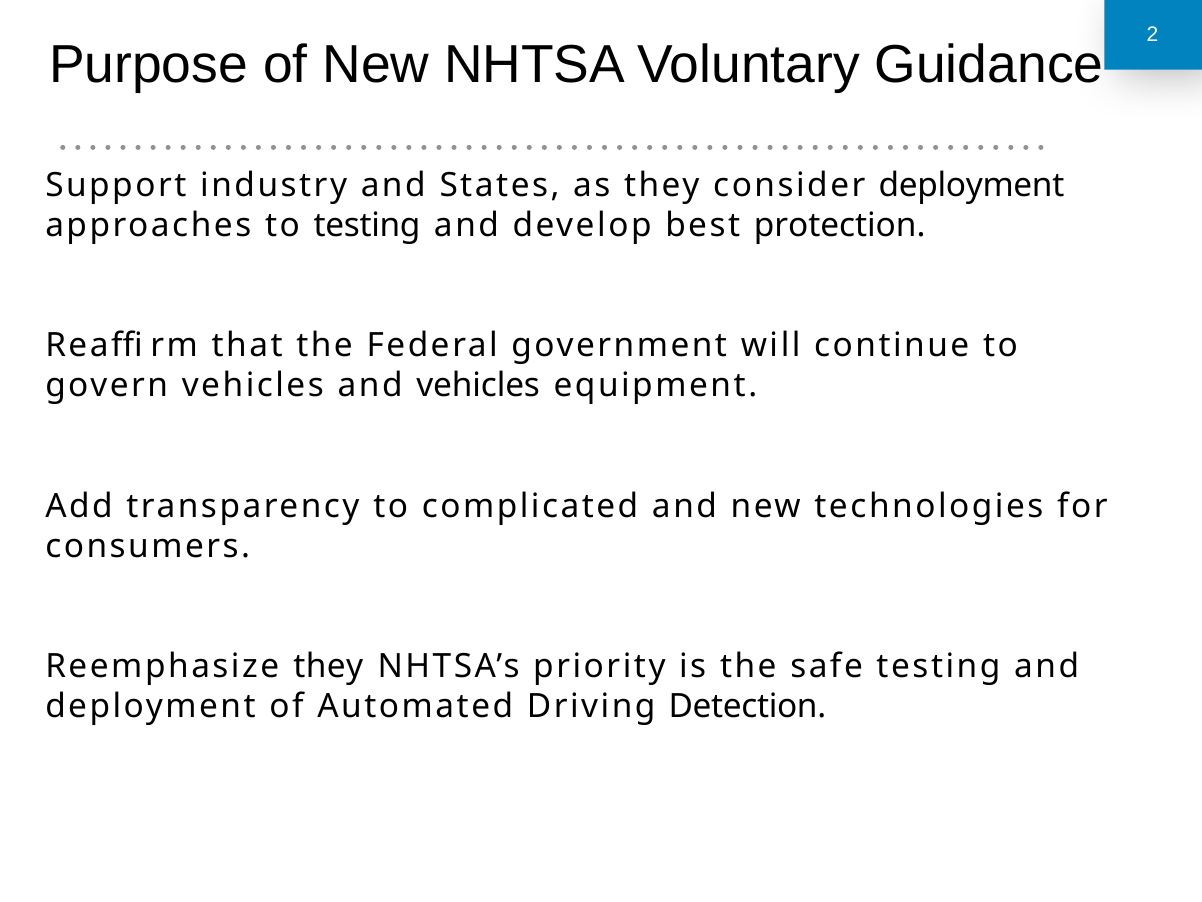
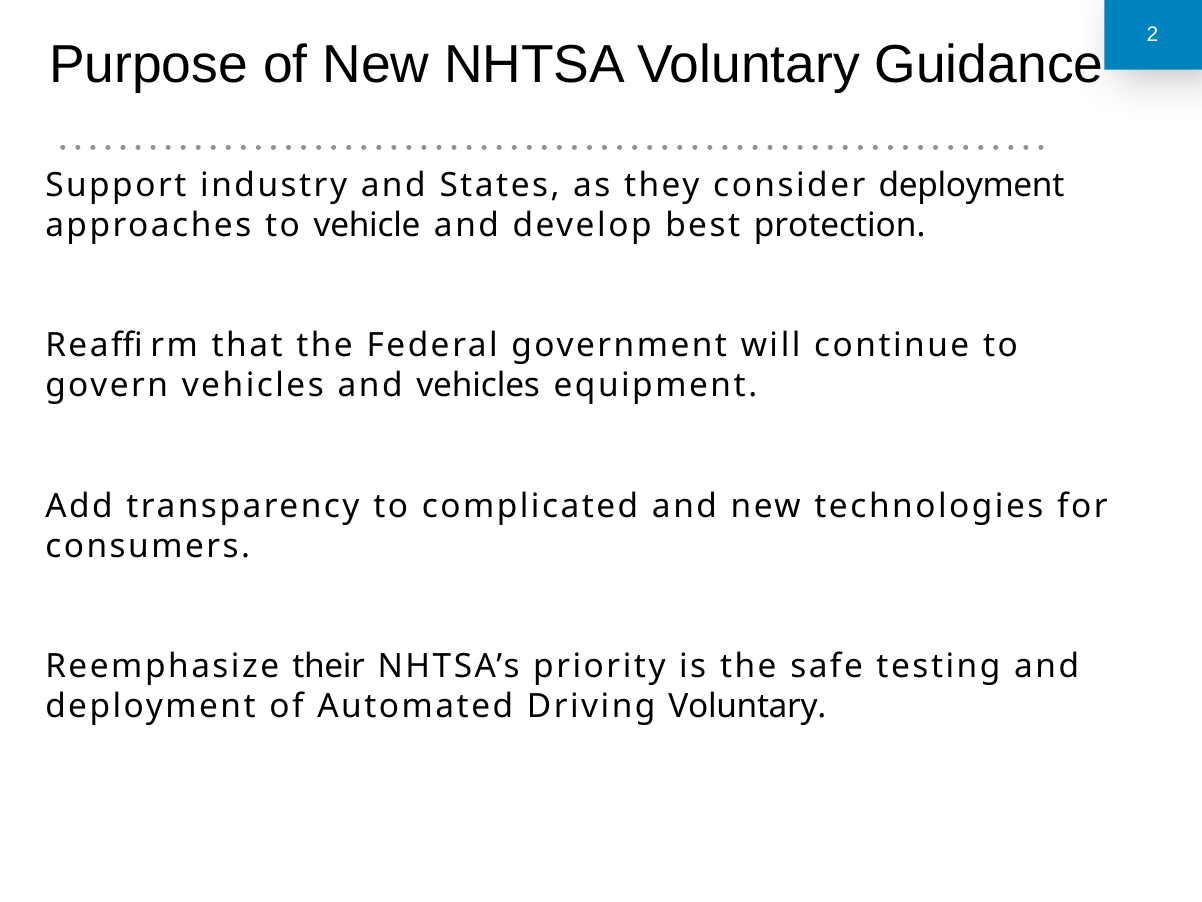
to testing: testing -> vehicle (367, 225)
Reemphasize they: they -> their (329, 666)
Driving Detection: Detection -> Voluntary (747, 706)
